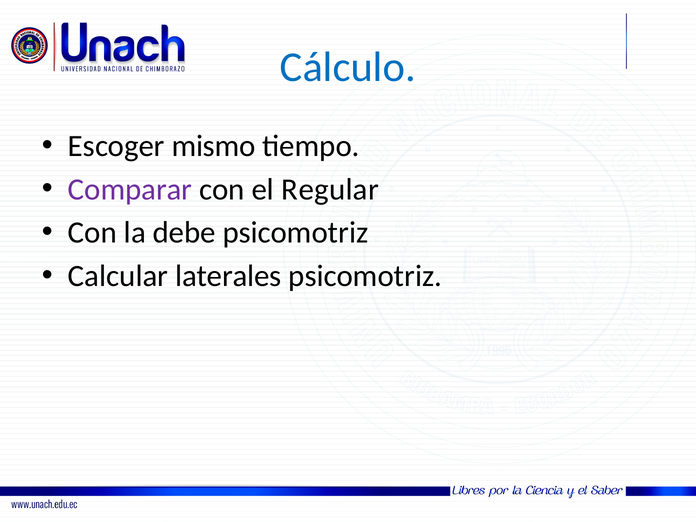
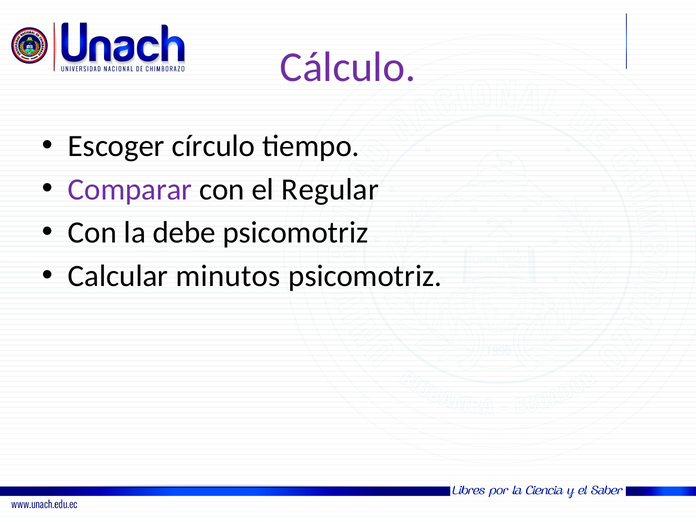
Cálculo colour: blue -> purple (348, 67)
mismo: mismo -> círculo (213, 146)
laterales: laterales -> minutos (228, 276)
